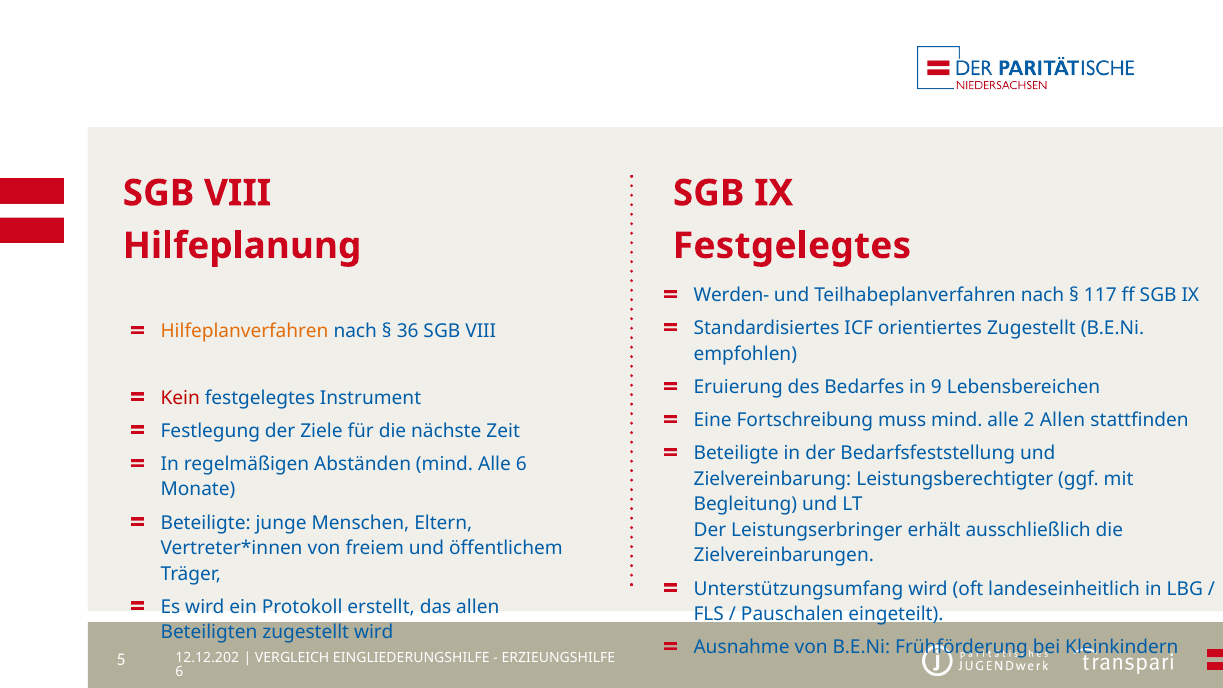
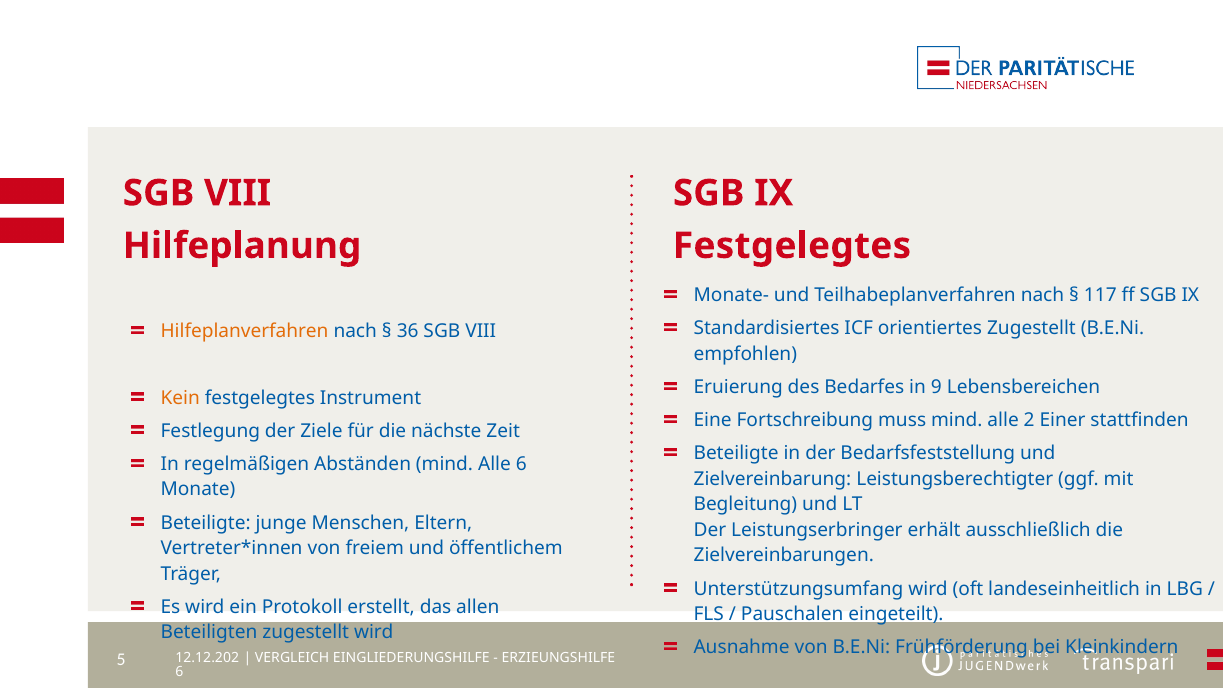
Werden-: Werden- -> Monate- (731, 295)
Kein colour: red -> orange (180, 398)
2 Allen: Allen -> Einer (1063, 420)
